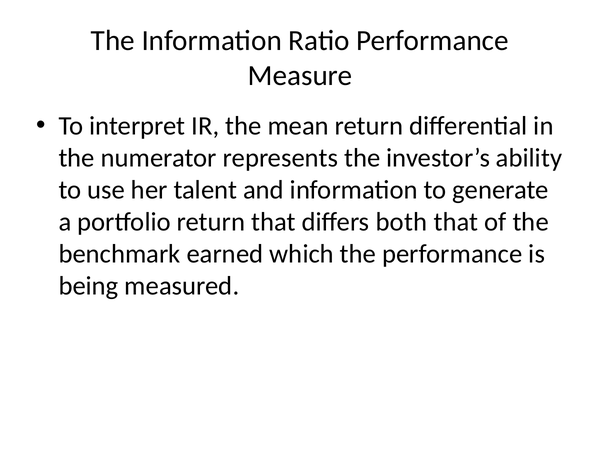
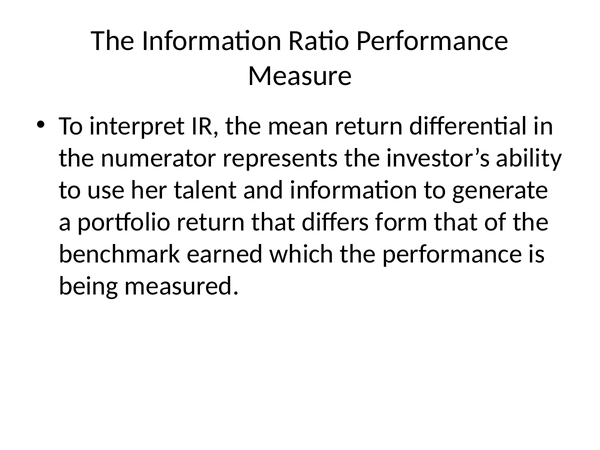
both: both -> form (402, 222)
